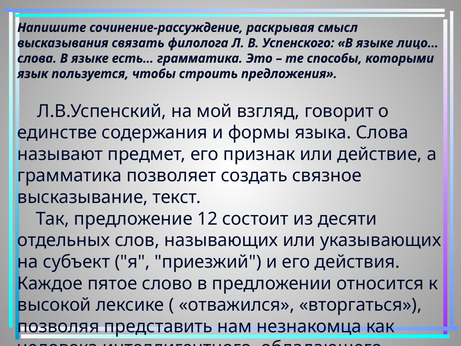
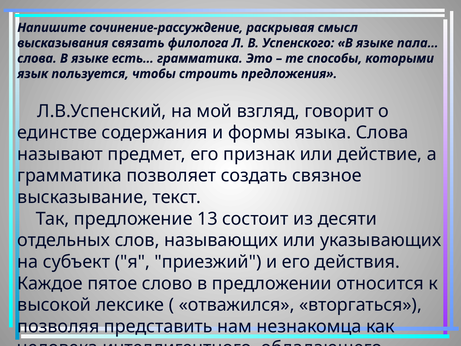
лицо…: лицо… -> пала… (418, 43)
12: 12 -> 13 (207, 219)
